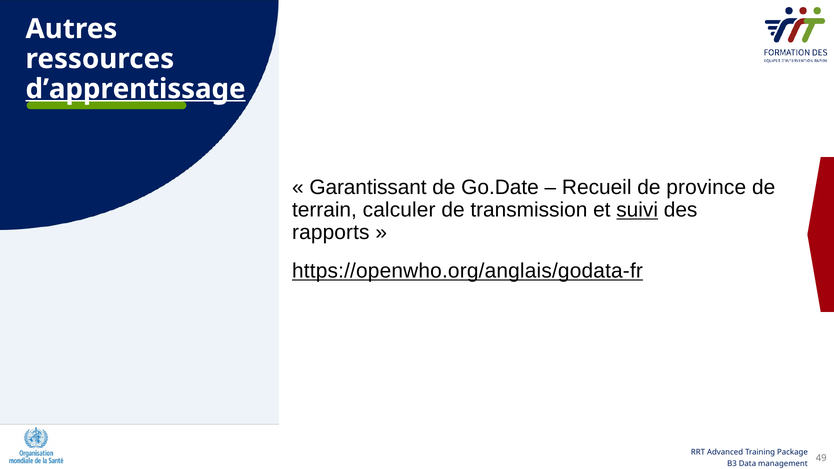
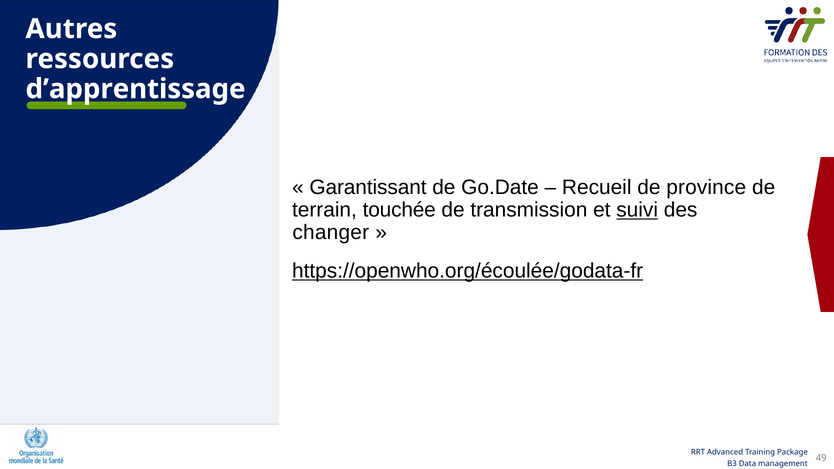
d’apprentissage underline: present -> none (136, 89)
calculer: calculer -> touchée (399, 210)
rapports: rapports -> changer (331, 233)
https://openwho.org/anglais/godata-fr: https://openwho.org/anglais/godata-fr -> https://openwho.org/écoulée/godata-fr (468, 271)
